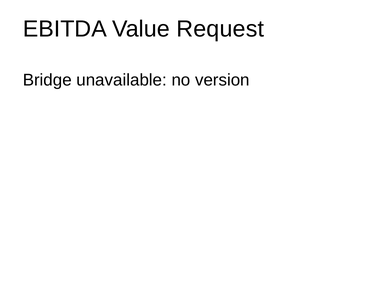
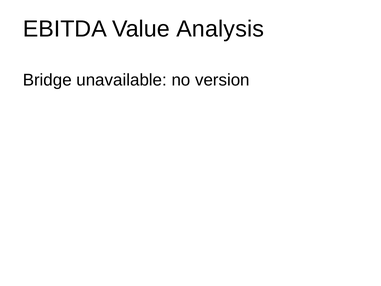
Request: Request -> Analysis (220, 29)
